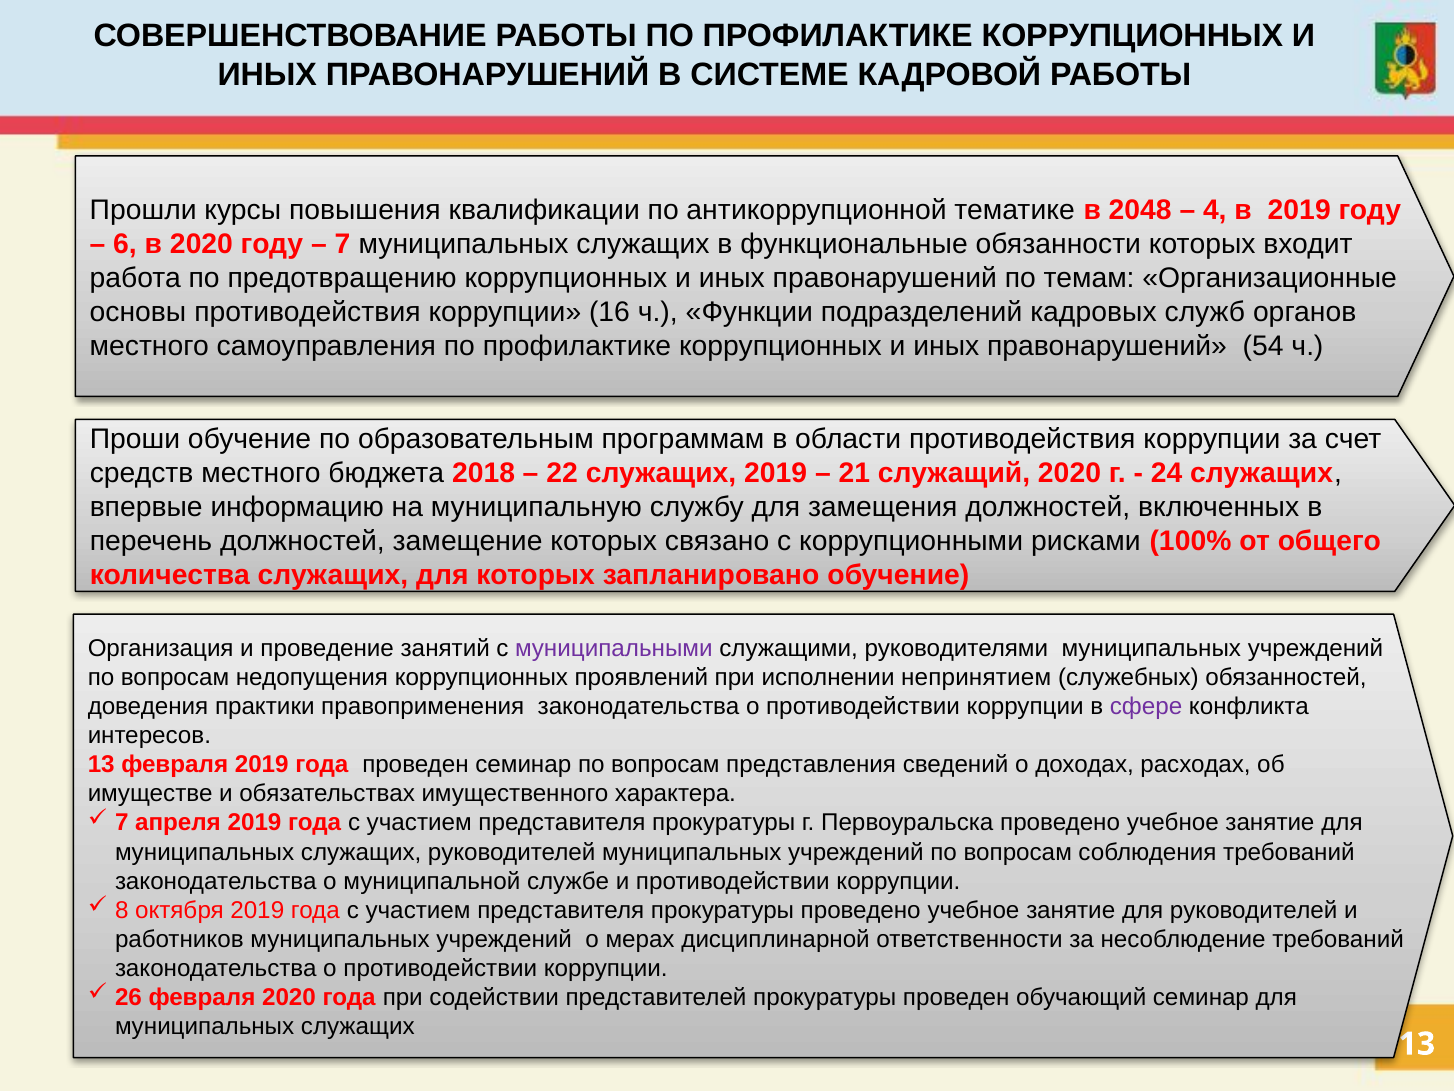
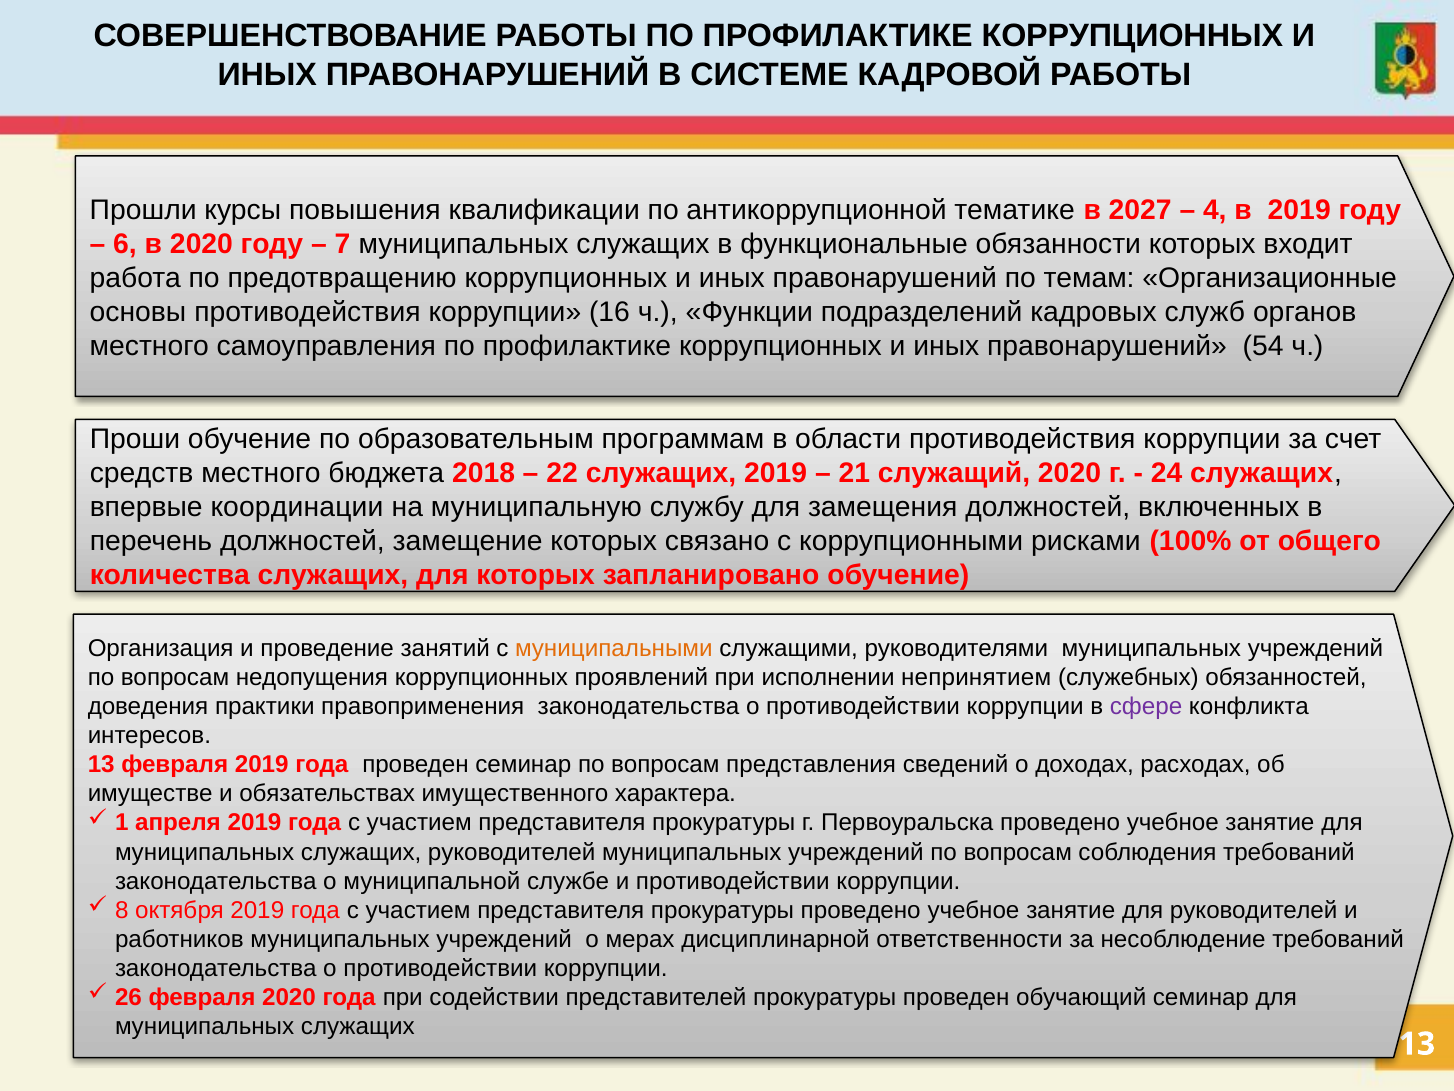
2048: 2048 -> 2027 (1140, 210)
информацию: информацию -> координации (297, 507)
муниципальными colour: purple -> orange (614, 648)
7: 7 -> 1 (122, 823)
